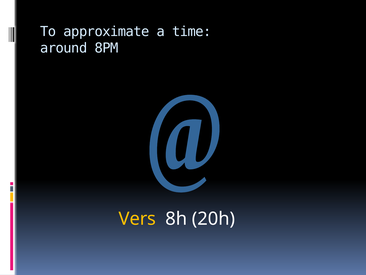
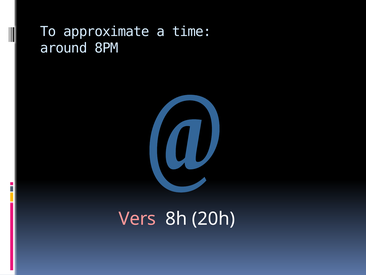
Vers colour: yellow -> pink (137, 218)
